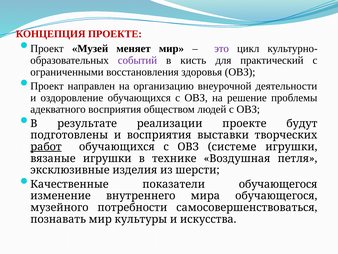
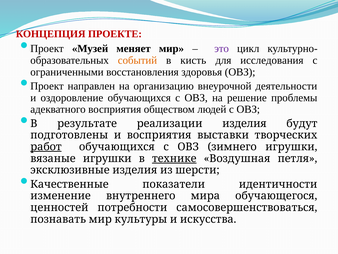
событий colour: purple -> orange (137, 60)
практический: практический -> исследования (272, 60)
реализации проекте: проекте -> изделия (244, 123)
системе: системе -> зимнего (232, 147)
технике underline: none -> present (174, 158)
показатели обучающегося: обучающегося -> идентичности (278, 184)
музейного: музейного -> ценностей (59, 207)
